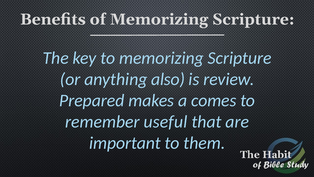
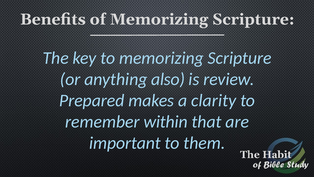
comes: comes -> clarity (214, 100)
useful: useful -> within (166, 121)
